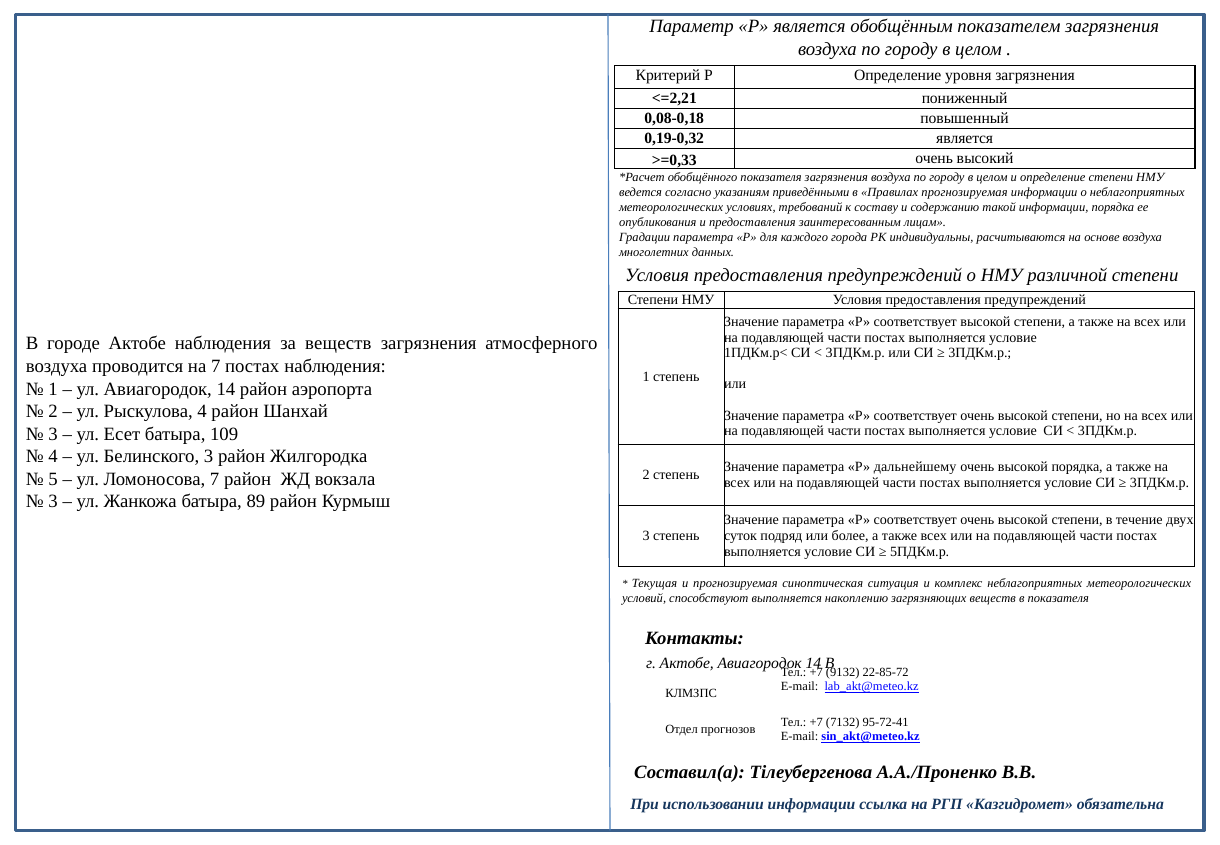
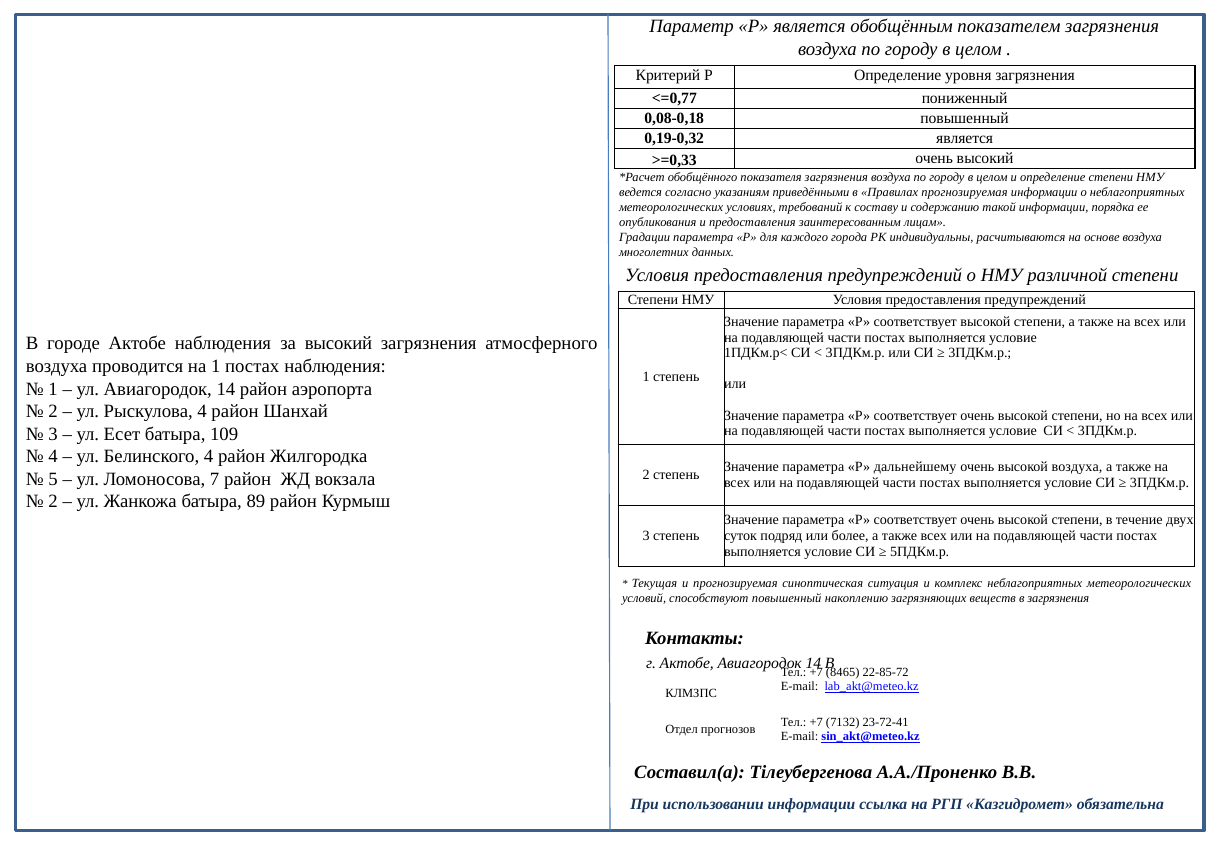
<=2,21: <=2,21 -> <=0,77 (674, 98)
за веществ: веществ -> высокий (338, 344)
на 7: 7 -> 1 (216, 366)
Белинского 3: 3 -> 4 (209, 456)
высокой порядка: порядка -> воздуха (1077, 467)
3: 3 -> 2 (53, 501)
способствуют выполняется: выполняется -> повышенный (787, 598)
в показателя: показателя -> загрязнения (1058, 598)
9132: 9132 -> 8465 (843, 672)
95-72-41: 95-72-41 -> 23-72-41 (886, 722)
